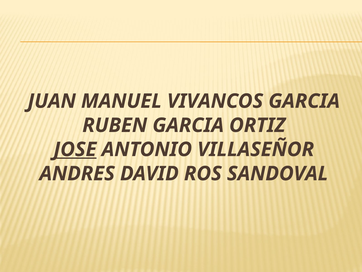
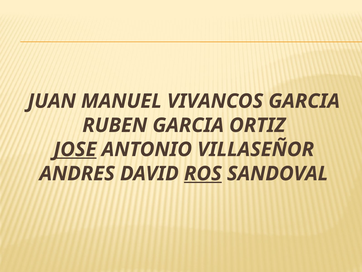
ROS underline: none -> present (203, 173)
